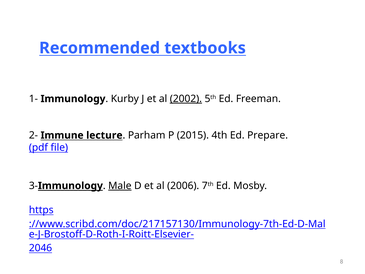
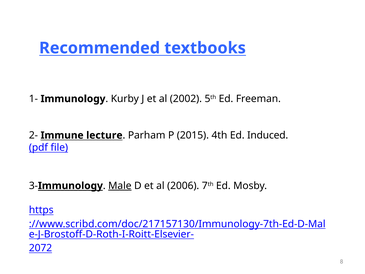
2002 underline: present -> none (186, 99)
Prepare: Prepare -> Induced (268, 135)
2046: 2046 -> 2072 (41, 248)
